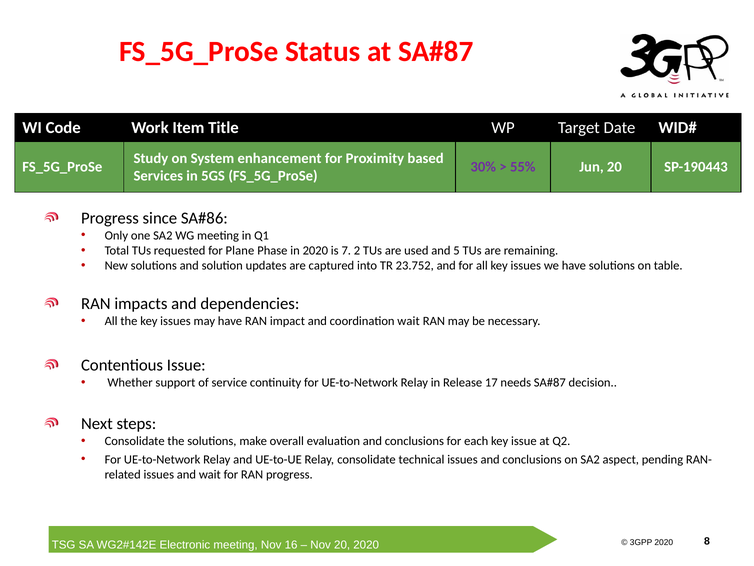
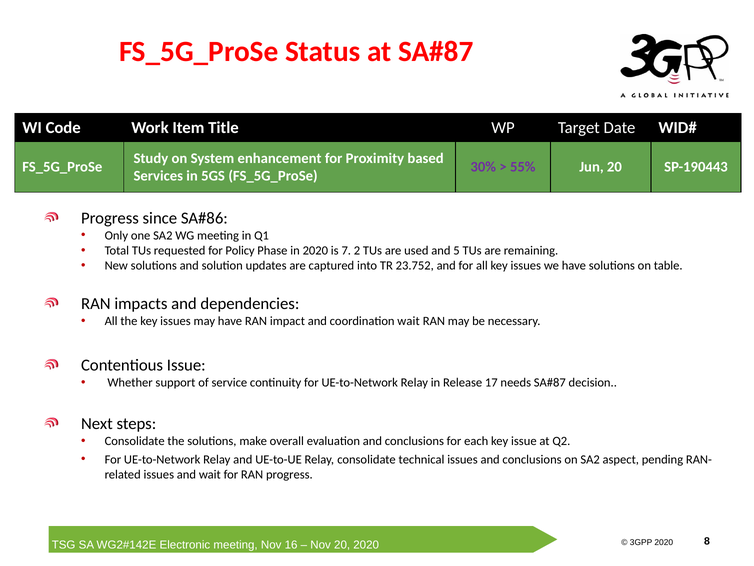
Plane: Plane -> Policy (240, 250)
